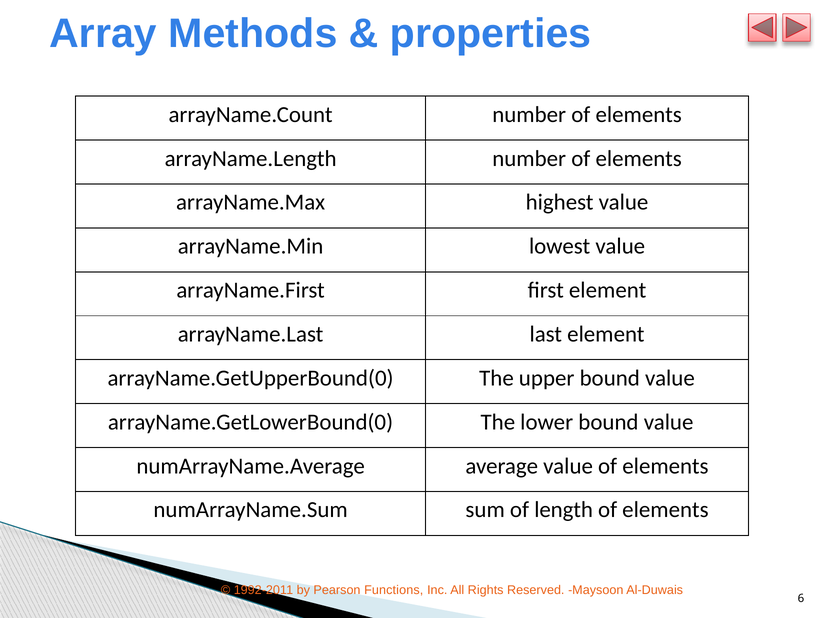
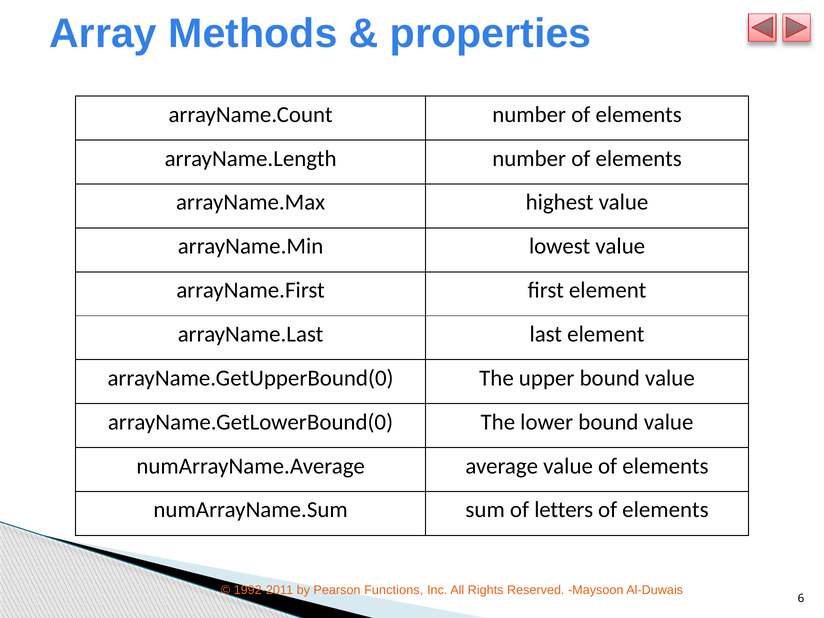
length: length -> letters (564, 510)
